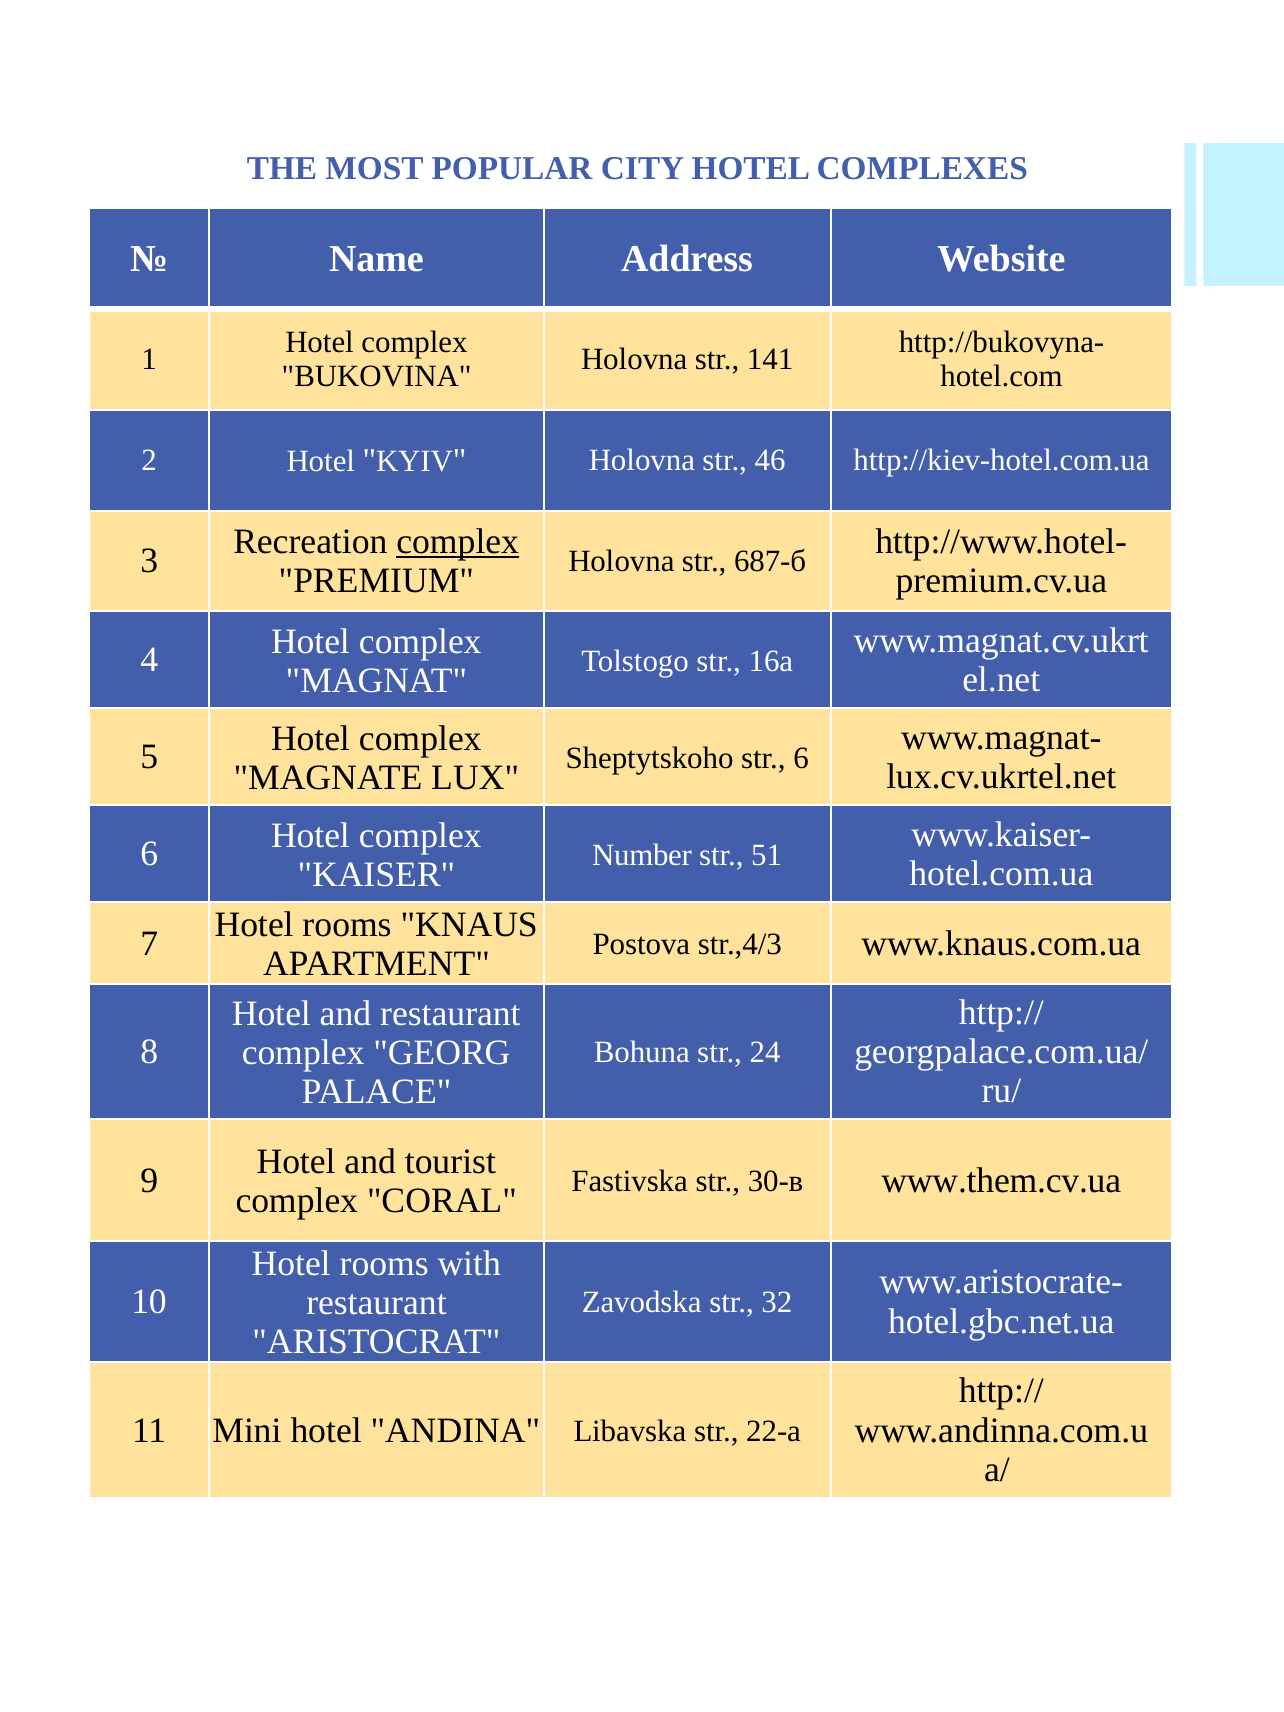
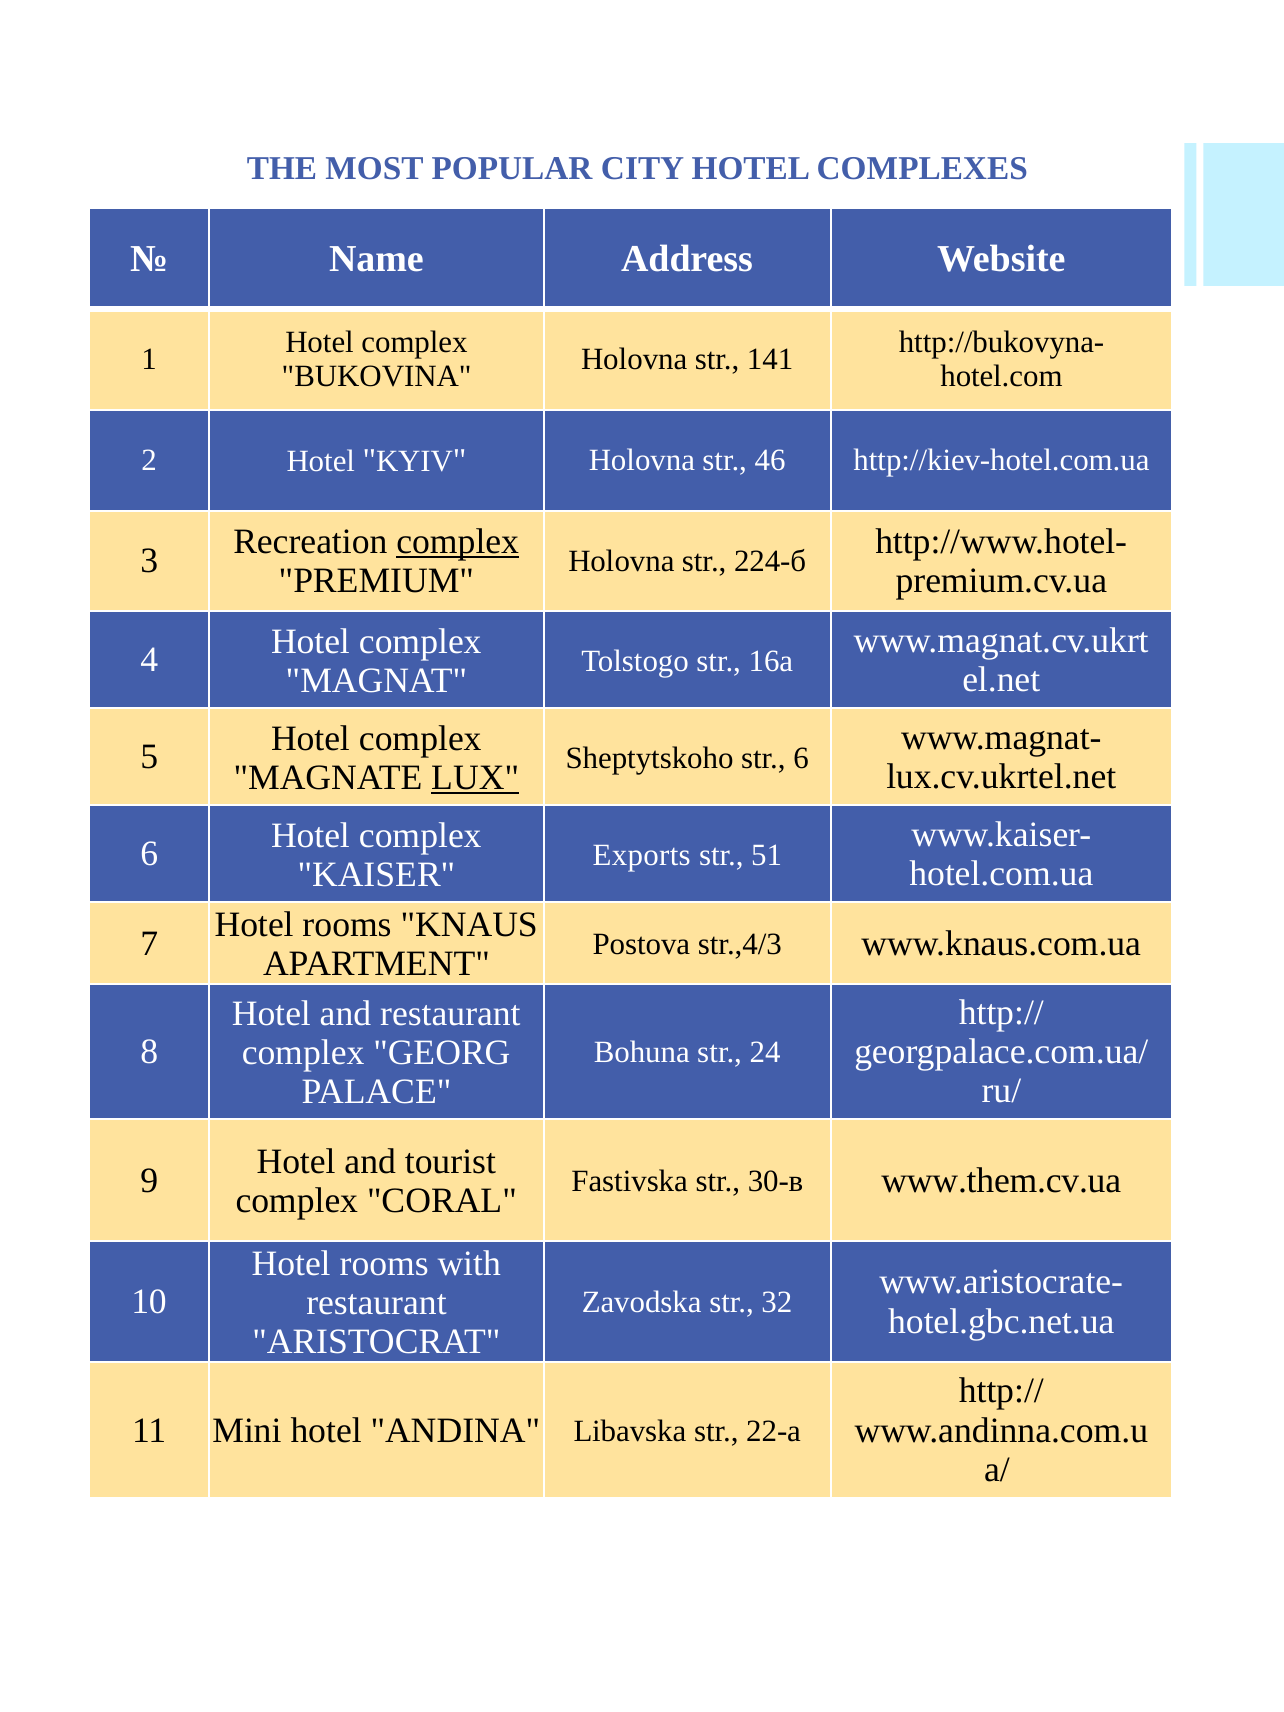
687-б: 687-б -> 224-б (770, 561)
LUX underline: none -> present (475, 778)
Number: Number -> Exports (642, 855)
